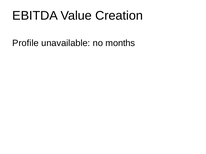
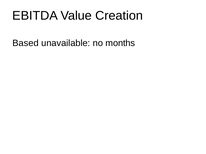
Profile: Profile -> Based (26, 43)
